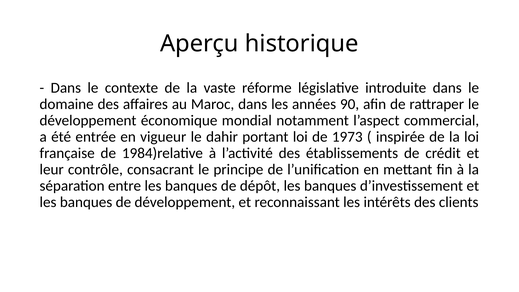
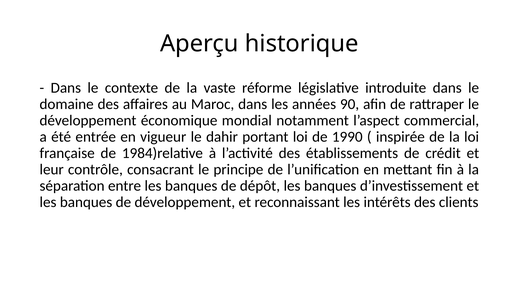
1973: 1973 -> 1990 (347, 137)
